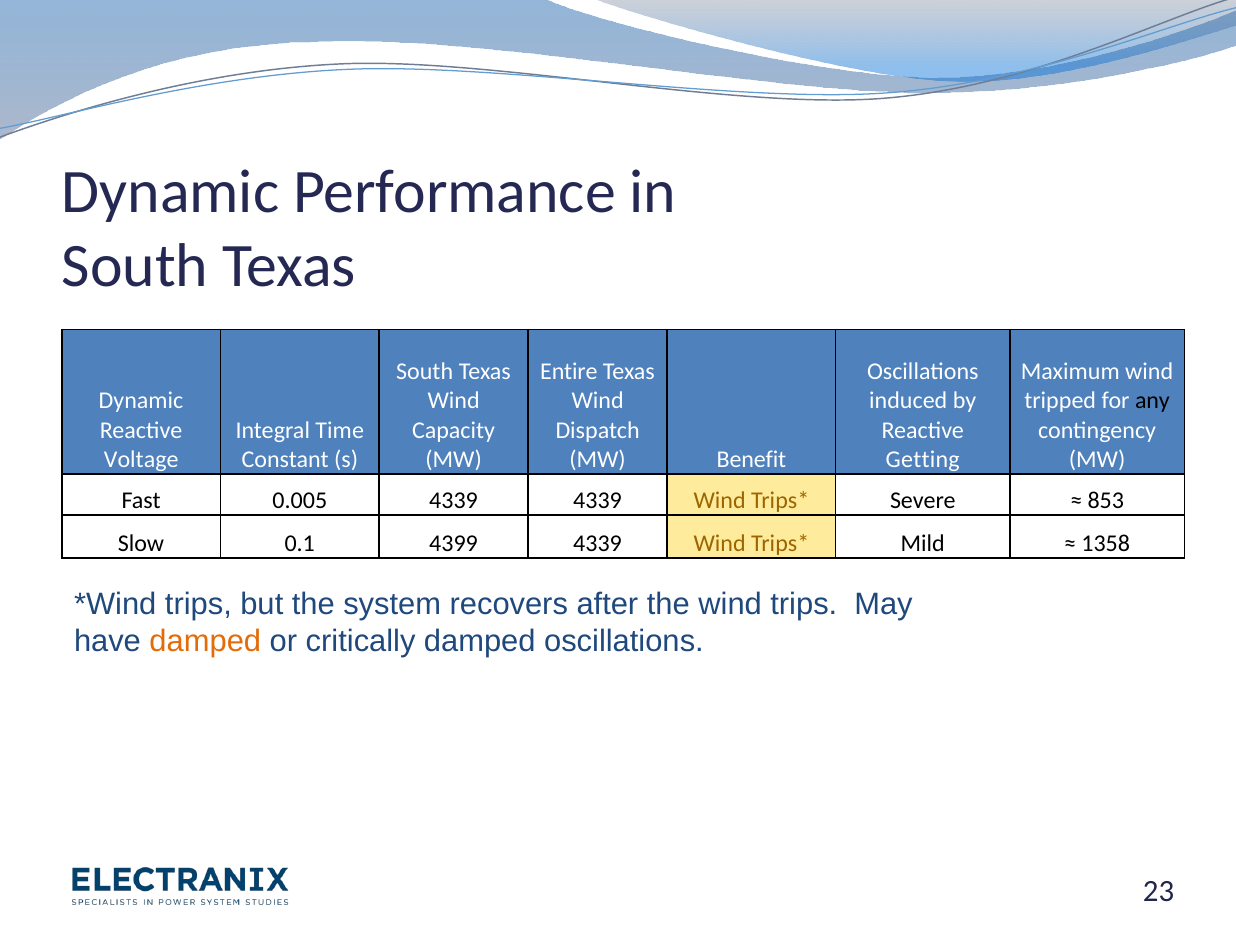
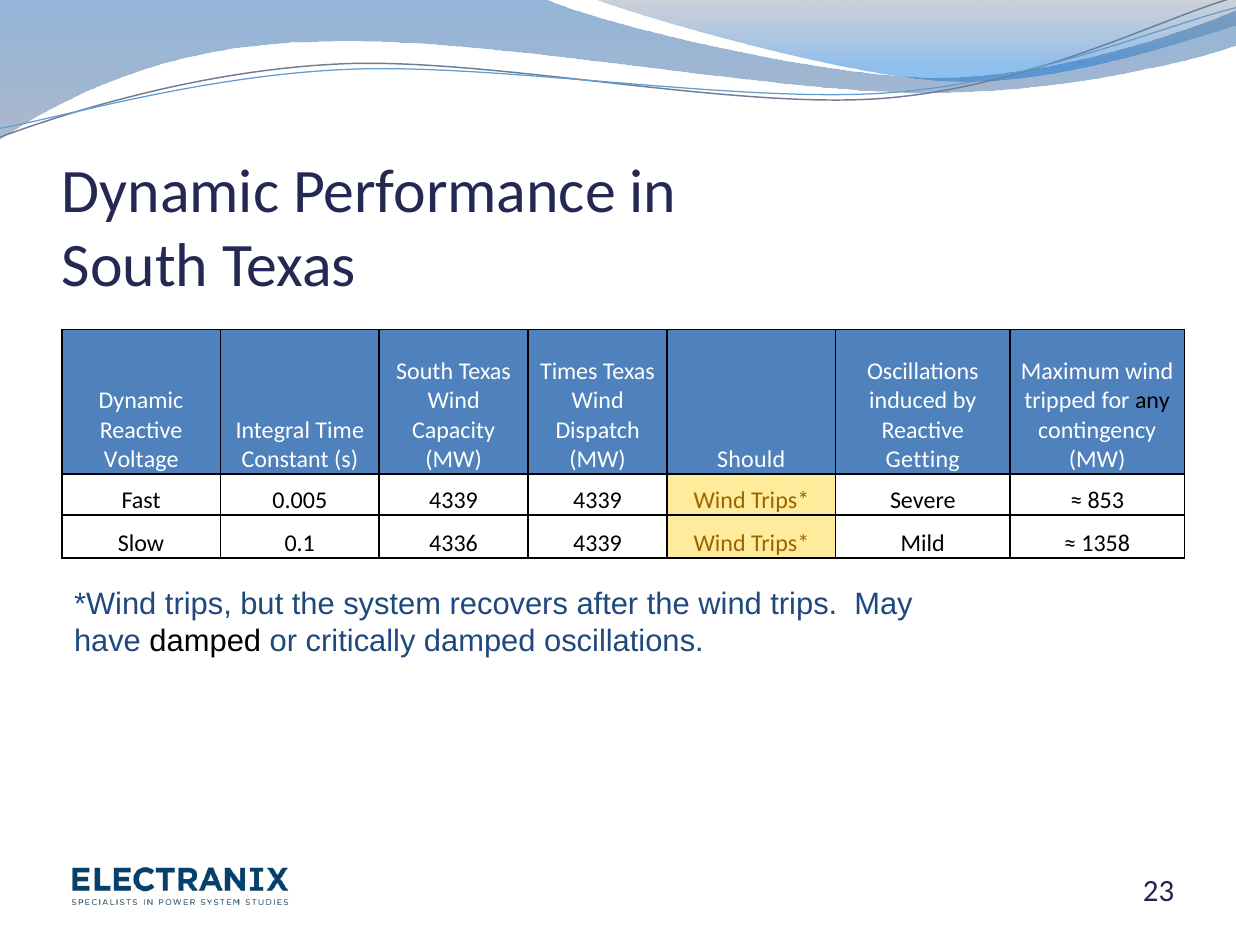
Entire: Entire -> Times (569, 372)
Benefit: Benefit -> Should (751, 460)
4399: 4399 -> 4336 (454, 543)
damped colour: orange -> black (205, 641)
